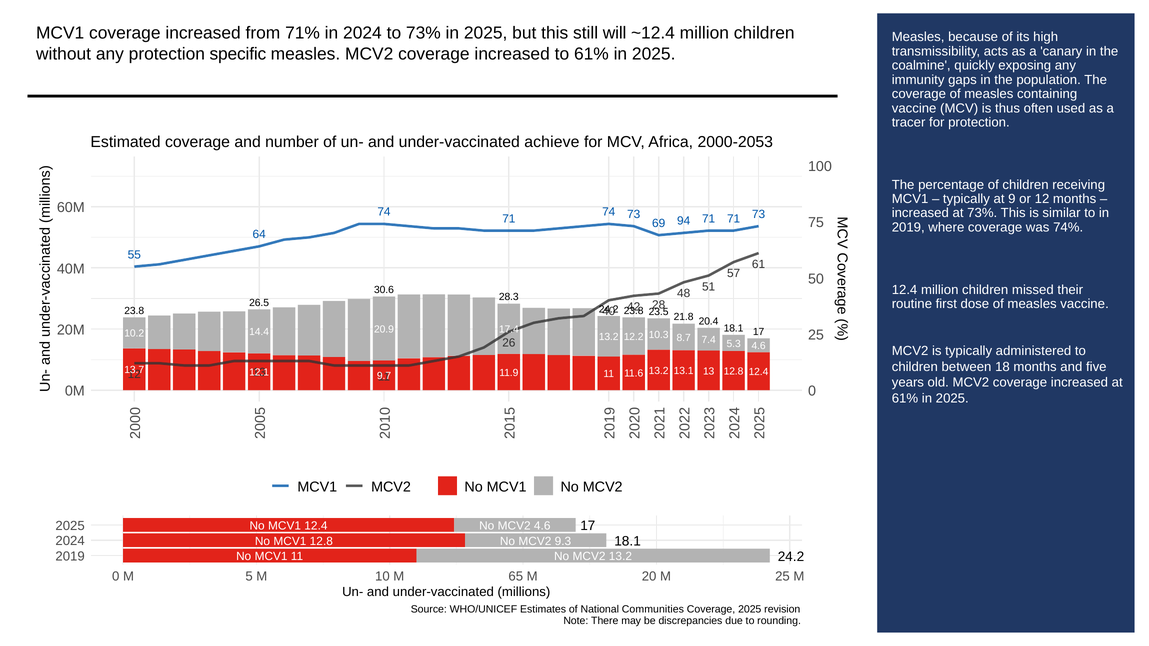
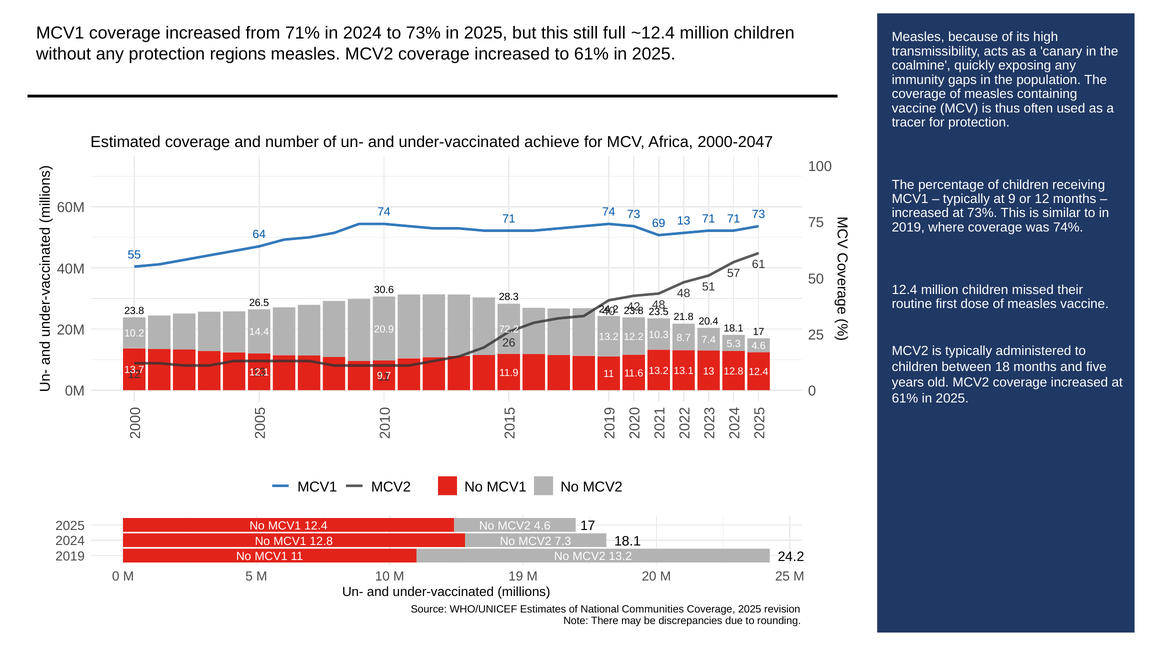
will: will -> full (614, 33)
specific: specific -> regions (238, 54)
2000-2053: 2000-2053 -> 2000-2047 (735, 142)
69 94: 94 -> 13 (684, 221)
28: 28 -> 48 (659, 305)
17.4: 17.4 -> 72.2 (509, 330)
9.3: 9.3 -> 7.3 (563, 541)
65: 65 -> 19 (516, 577)
